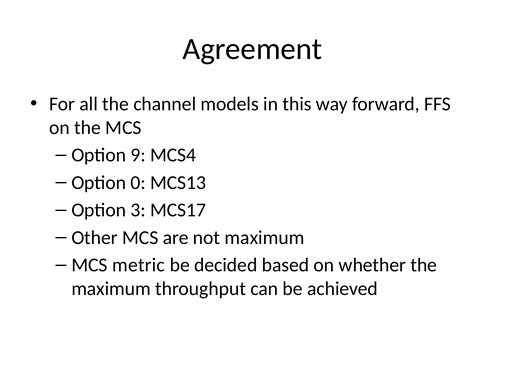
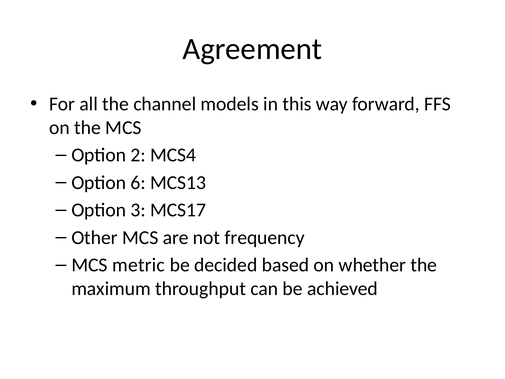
9: 9 -> 2 (138, 155)
0: 0 -> 6 (138, 182)
not maximum: maximum -> frequency (265, 237)
